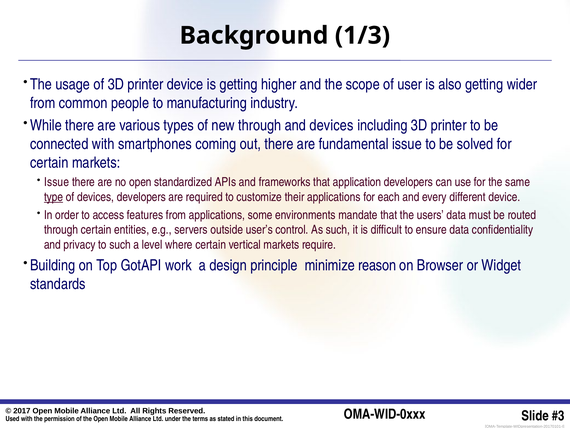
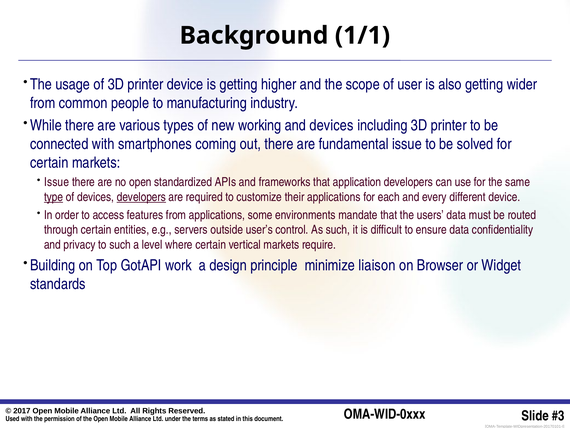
1/3: 1/3 -> 1/1 (362, 35)
new through: through -> working (260, 125)
developers underline: none -> present (141, 197)
reason: reason -> liaison (377, 265)
